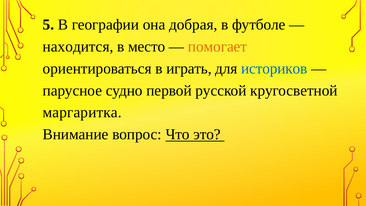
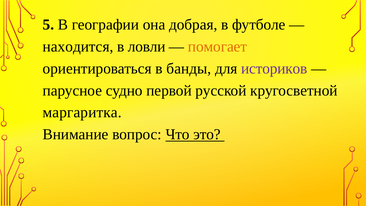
место: место -> ловли (147, 47)
играть: играть -> банды (189, 68)
историков colour: blue -> purple (274, 68)
